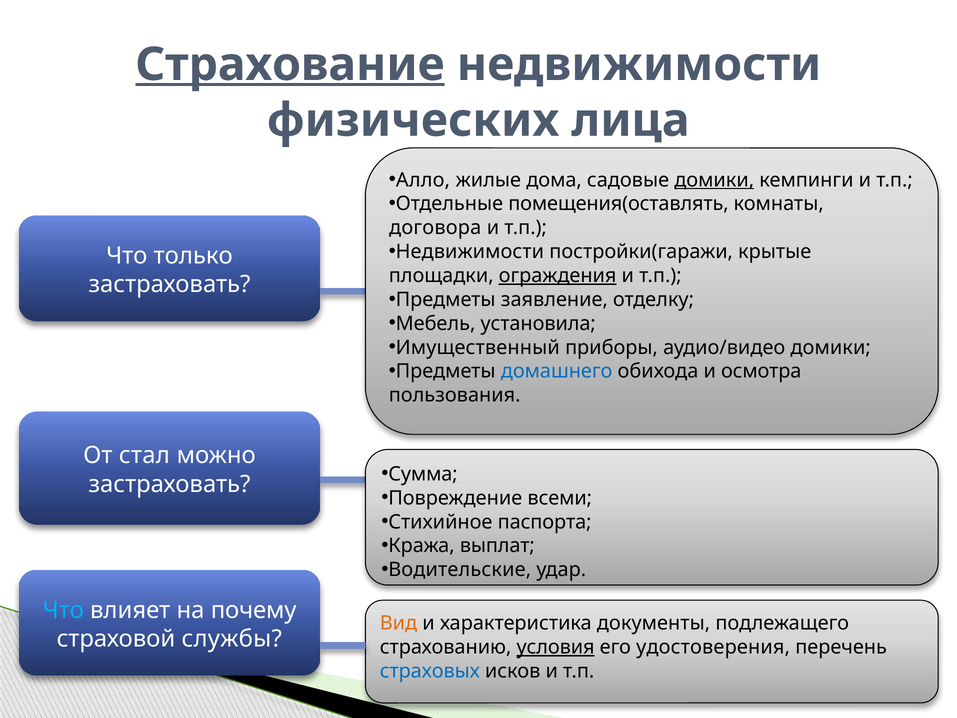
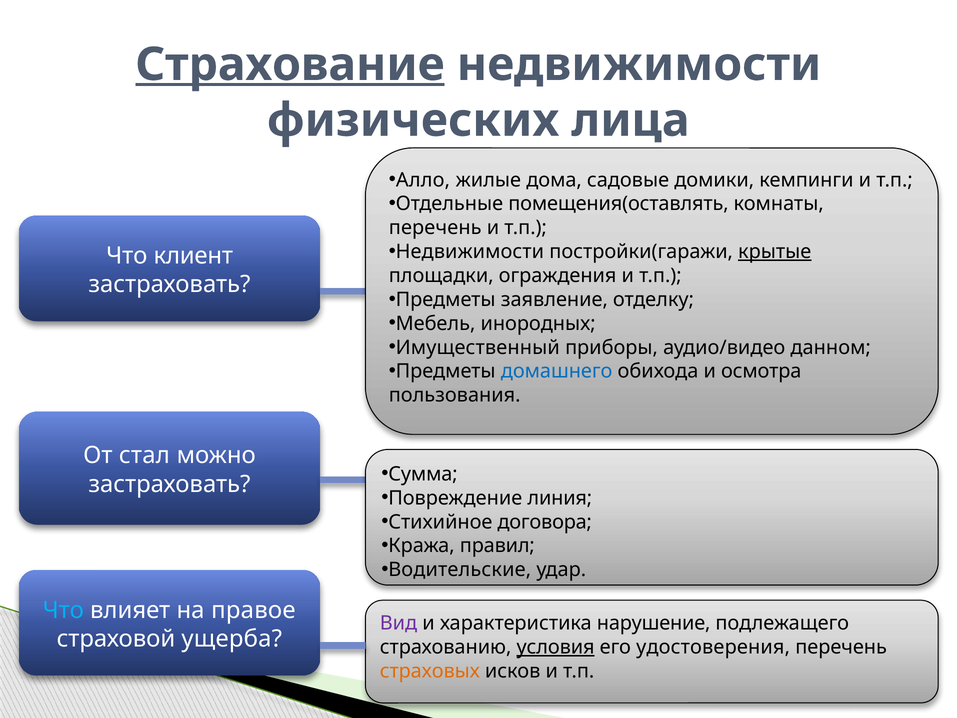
домики underline: present -> none (714, 180)
договора: договора -> перечень (435, 228)
крытые underline: none -> present (775, 252)
только: только -> клиент (193, 256)
ограждения underline: present -> none (558, 276)
установила: установила -> инородных (538, 323)
аудио/видео домики: домики -> данном (831, 347)
всеми: всеми -> линия (560, 498)
паспорта: паспорта -> договора (545, 522)
выплат: выплат -> правил (497, 546)
почему: почему -> правое (253, 610)
Вид colour: orange -> purple (398, 623)
документы: документы -> нарушение (654, 623)
службы: службы -> ущерба (232, 639)
страховых colour: blue -> orange (430, 671)
